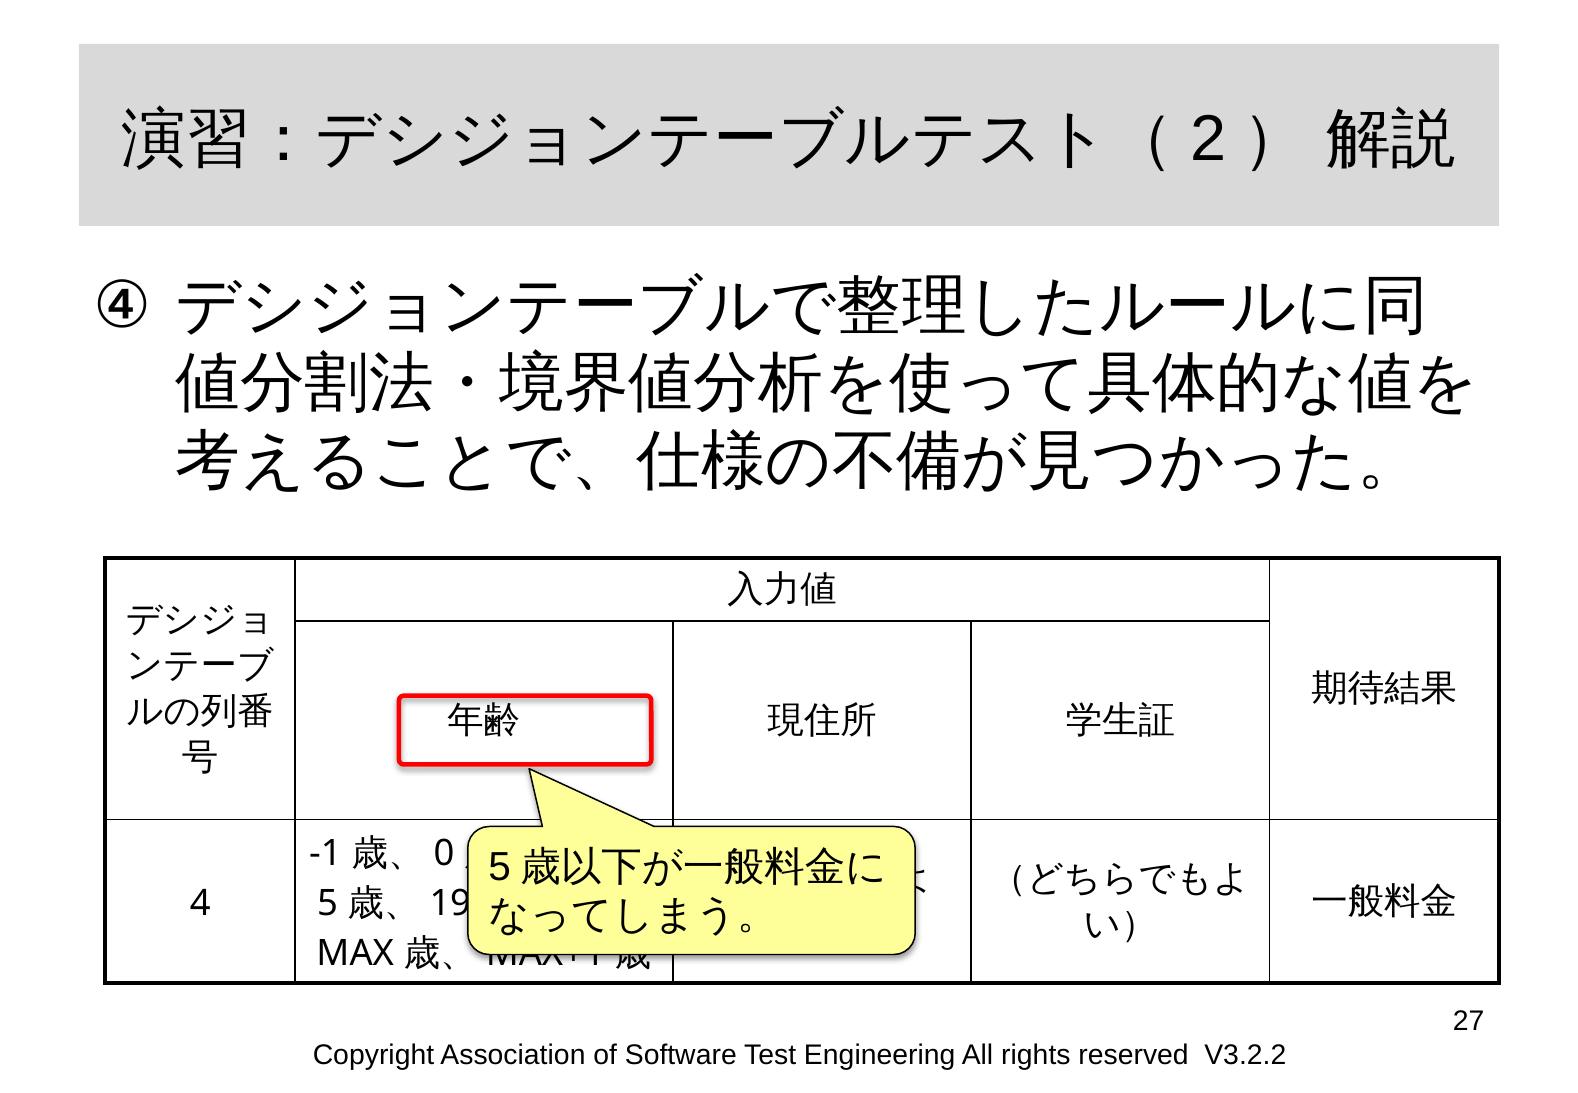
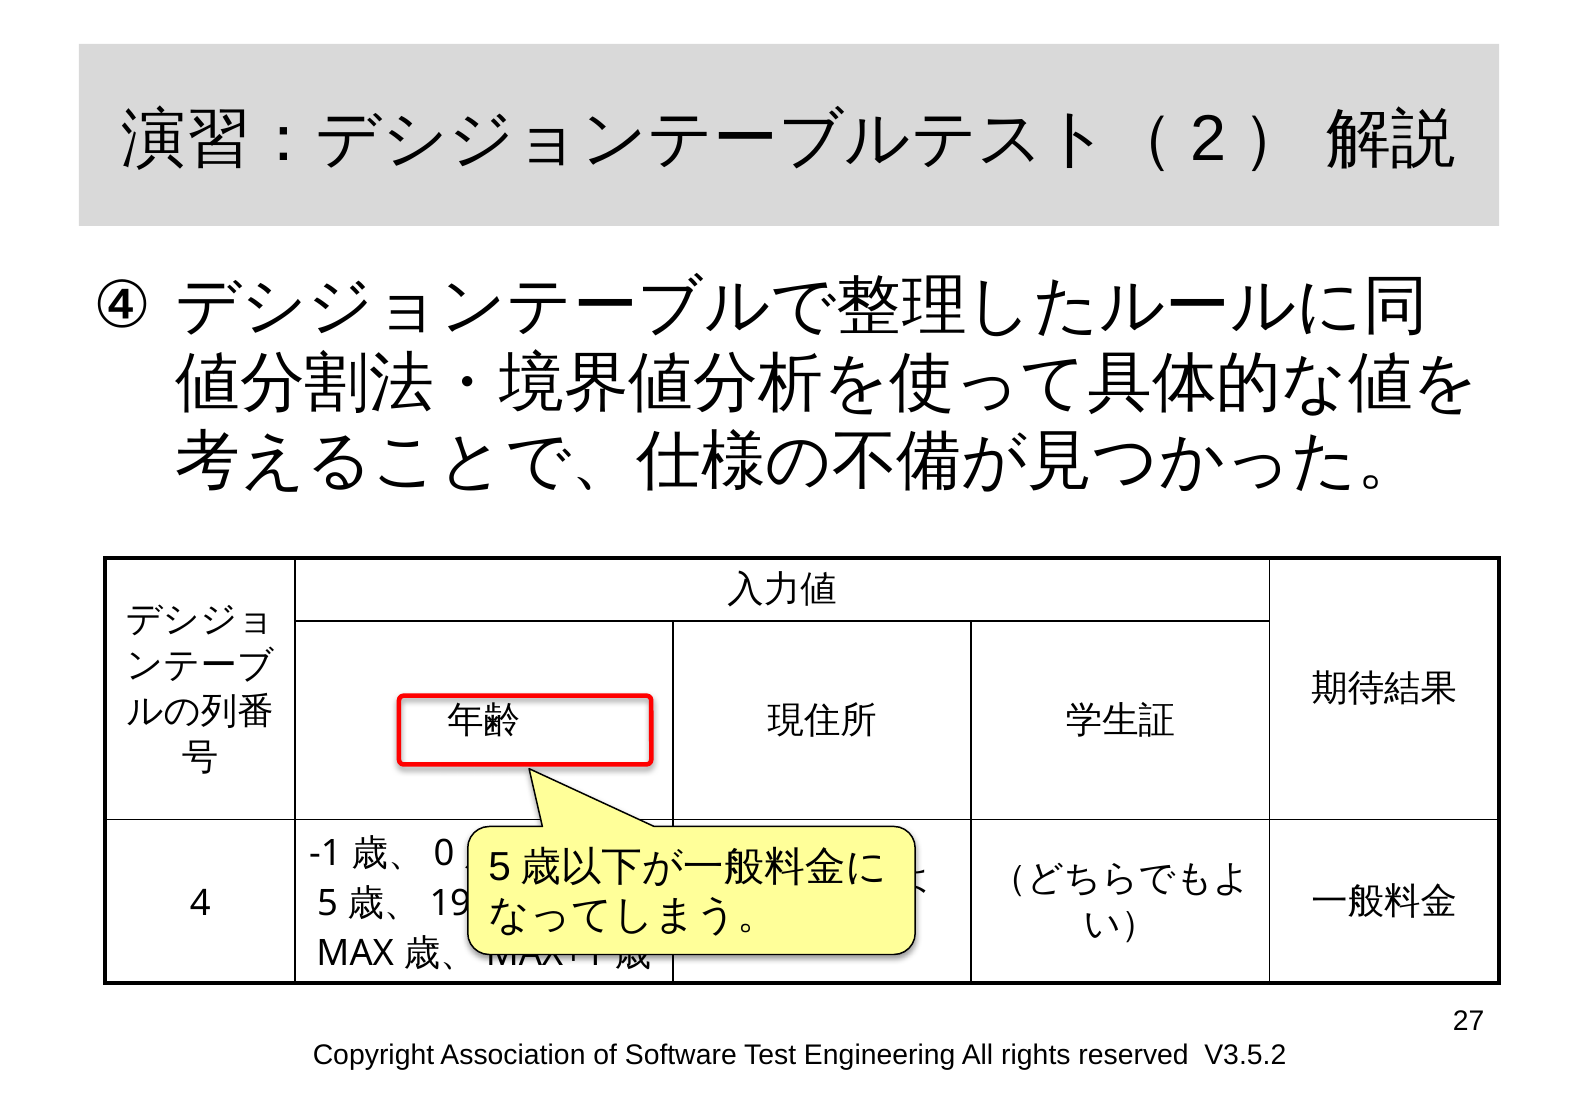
V3.2.2: V3.2.2 -> V3.5.2 (1245, 1054)
